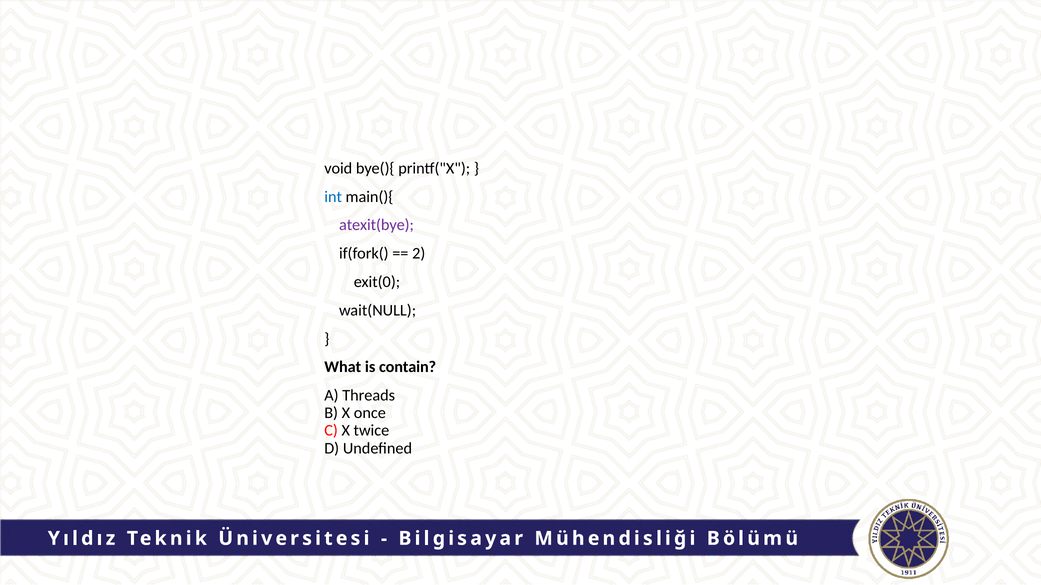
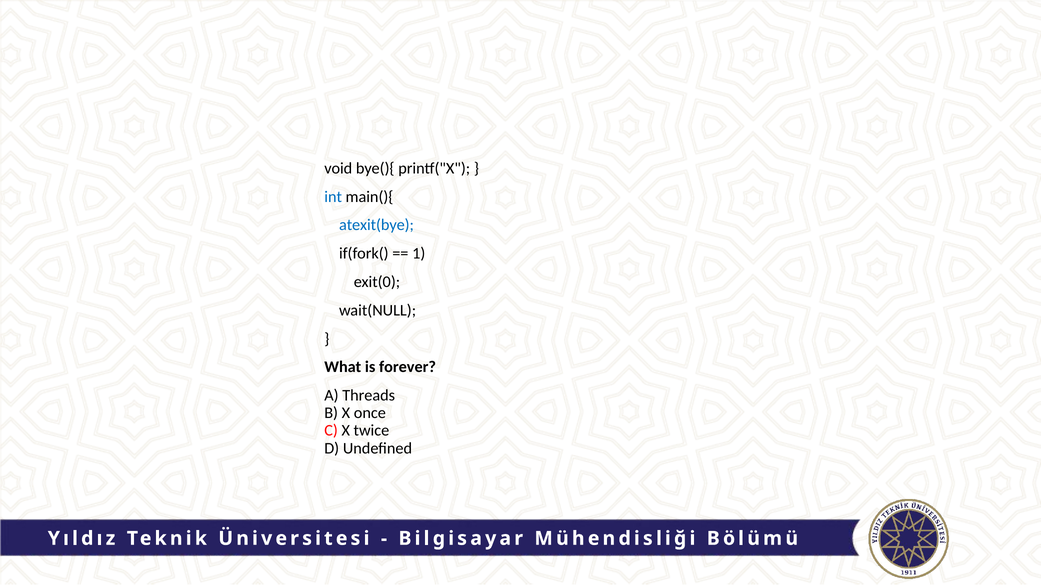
atexit(bye colour: purple -> blue (376, 225)
2: 2 -> 1 (419, 254)
contain: contain -> forever (408, 367)
